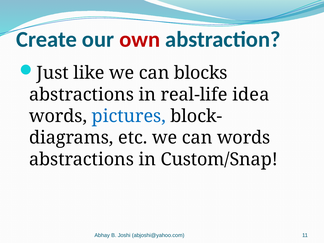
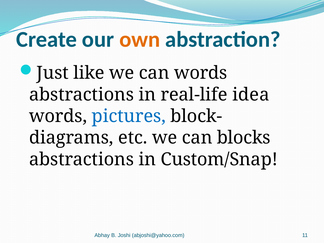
own colour: red -> orange (140, 39)
can blocks: blocks -> words (201, 73)
can words: words -> blocks (244, 138)
